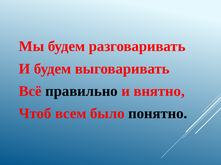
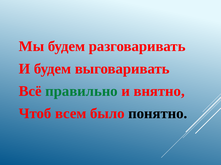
правильно colour: black -> green (82, 91)
